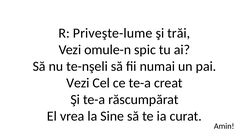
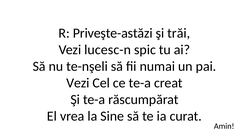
Priveşte-lume: Priveşte-lume -> Priveşte-astăzi (113, 33)
omule-n: omule-n -> lucesc-n (108, 50)
